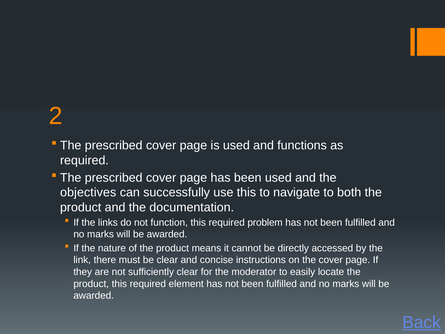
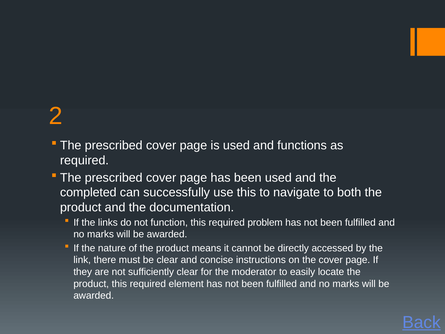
objectives: objectives -> completed (88, 192)
